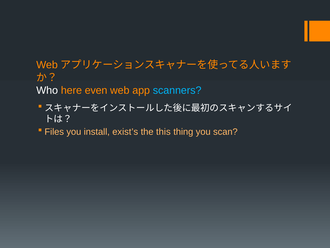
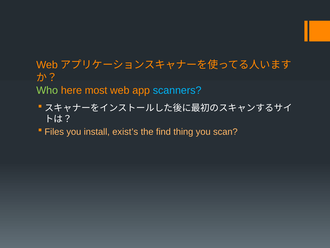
Who colour: white -> light green (47, 90)
even: even -> most (96, 90)
this: this -> find (163, 132)
